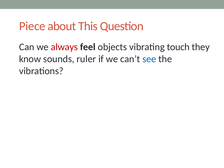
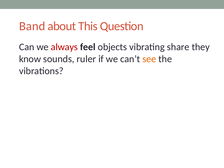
Piece: Piece -> Band (32, 26)
touch: touch -> share (178, 47)
see colour: blue -> orange (149, 59)
